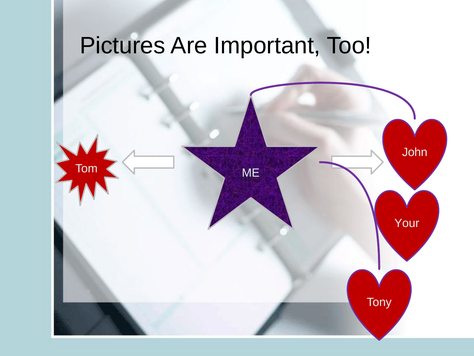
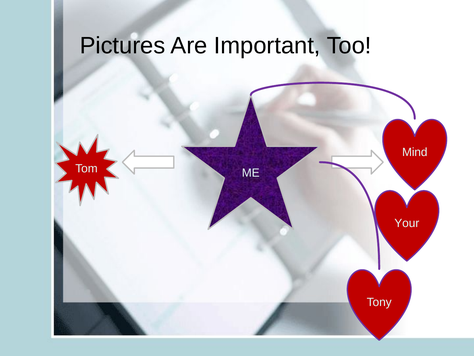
John: John -> Mind (415, 152)
